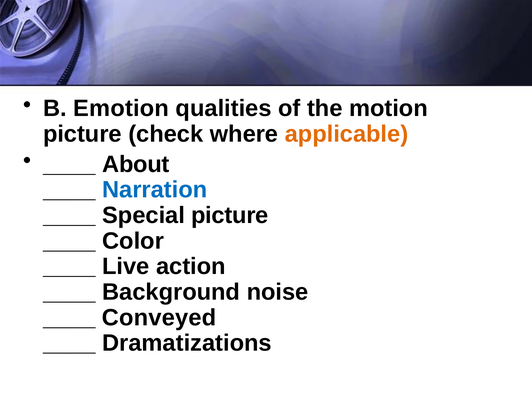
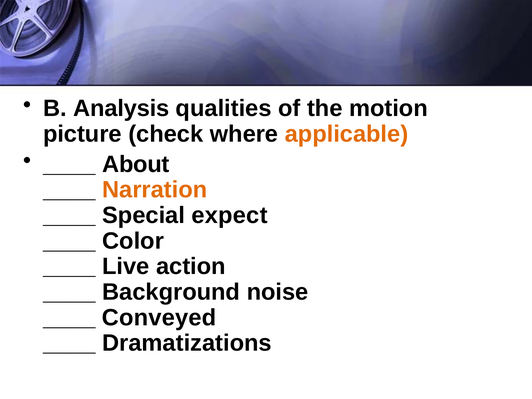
Emotion: Emotion -> Analysis (121, 108)
Narration colour: blue -> orange (155, 190)
Special picture: picture -> expect (230, 215)
